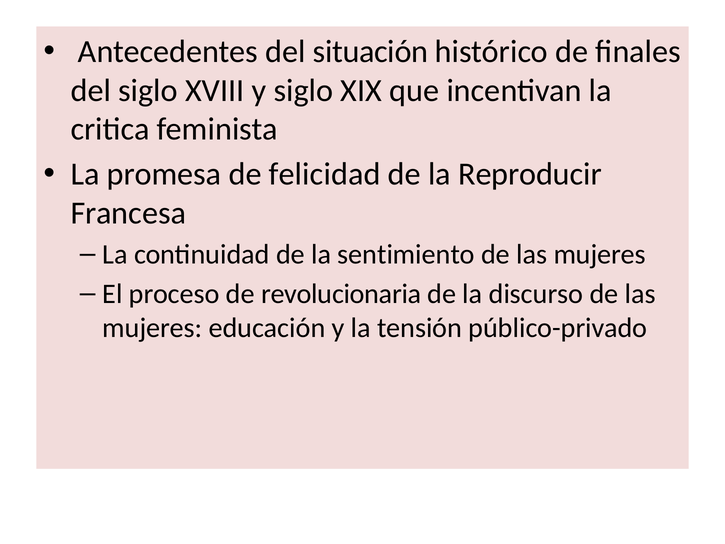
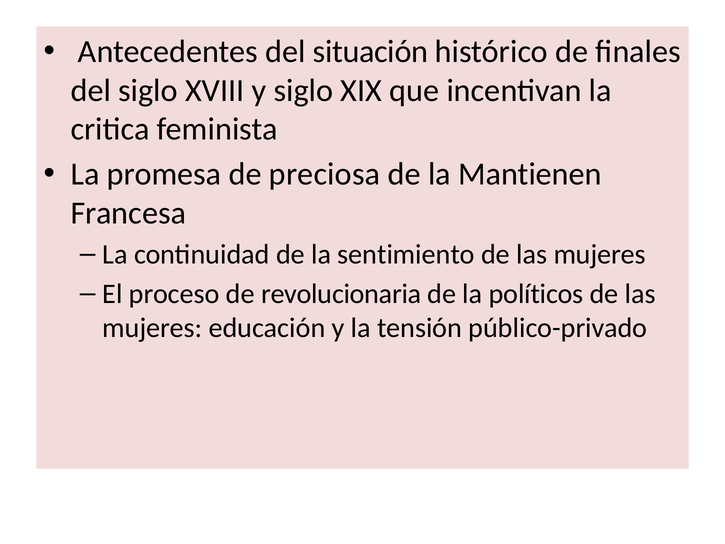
felicidad: felicidad -> preciosa (325, 174)
Reproducir: Reproducir -> Mantienen (530, 174)
discurso: discurso -> políticos (536, 294)
